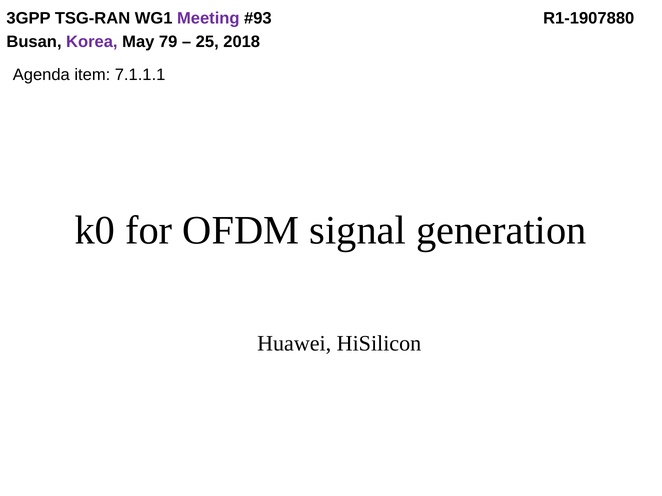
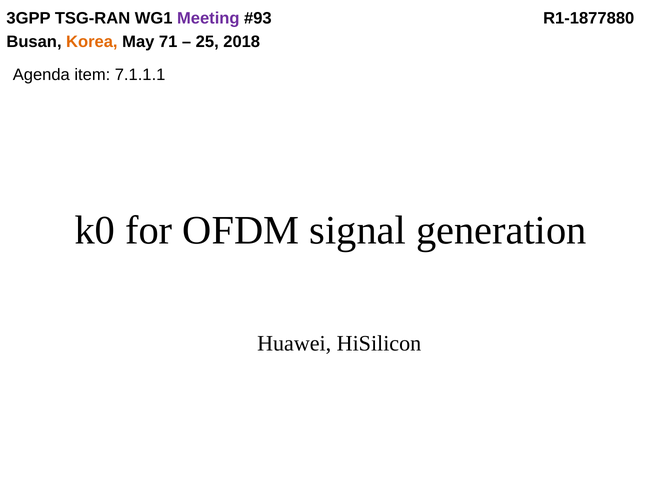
R1-1907880: R1-1907880 -> R1-1877880 (589, 18)
Korea colour: purple -> orange (92, 42)
79: 79 -> 71 (168, 42)
